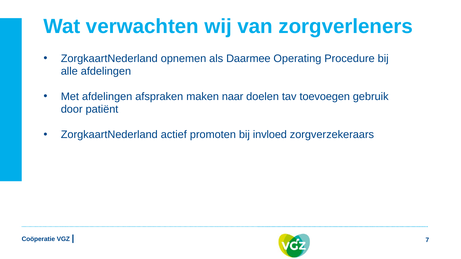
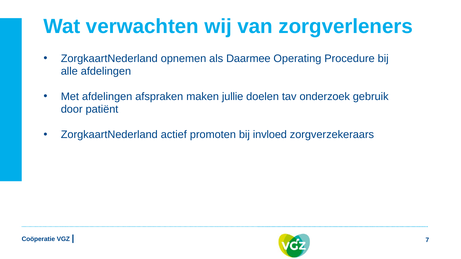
naar: naar -> jullie (233, 97)
toevoegen: toevoegen -> onderzoek (325, 97)
